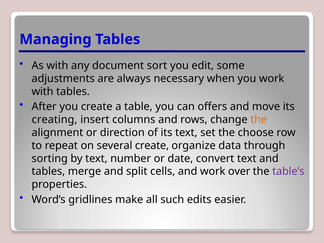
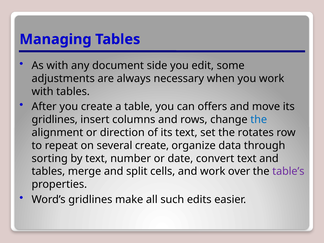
sort: sort -> side (157, 66)
creating: creating -> gridlines (55, 120)
the colour: orange -> blue (259, 120)
choose: choose -> rotates (256, 133)
